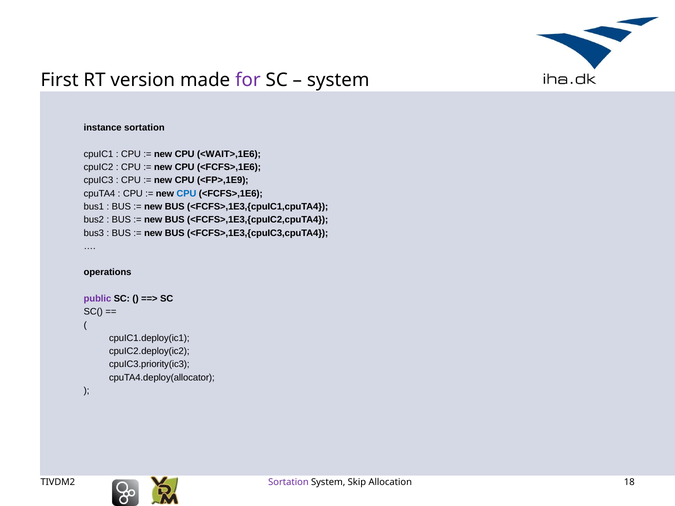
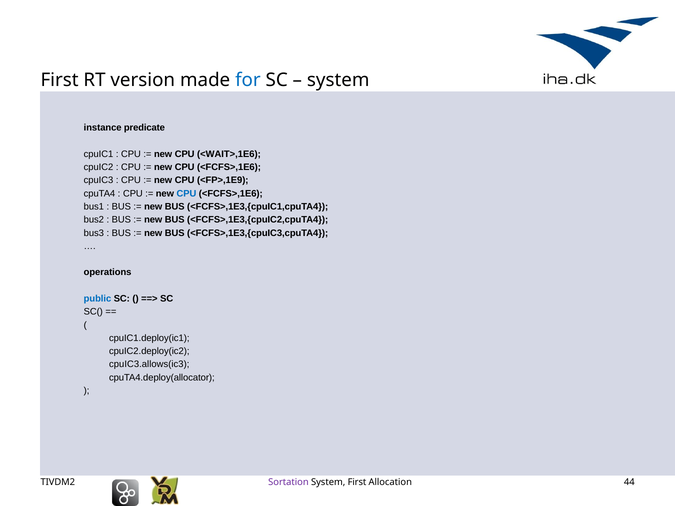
for colour: purple -> blue (248, 80)
instance sortation: sortation -> predicate (144, 128)
public colour: purple -> blue (97, 299)
cpuIC3.priority(ic3: cpuIC3.priority(ic3 -> cpuIC3.allows(ic3 (149, 365)
System Skip: Skip -> First (357, 483)
18: 18 -> 44 (629, 483)
